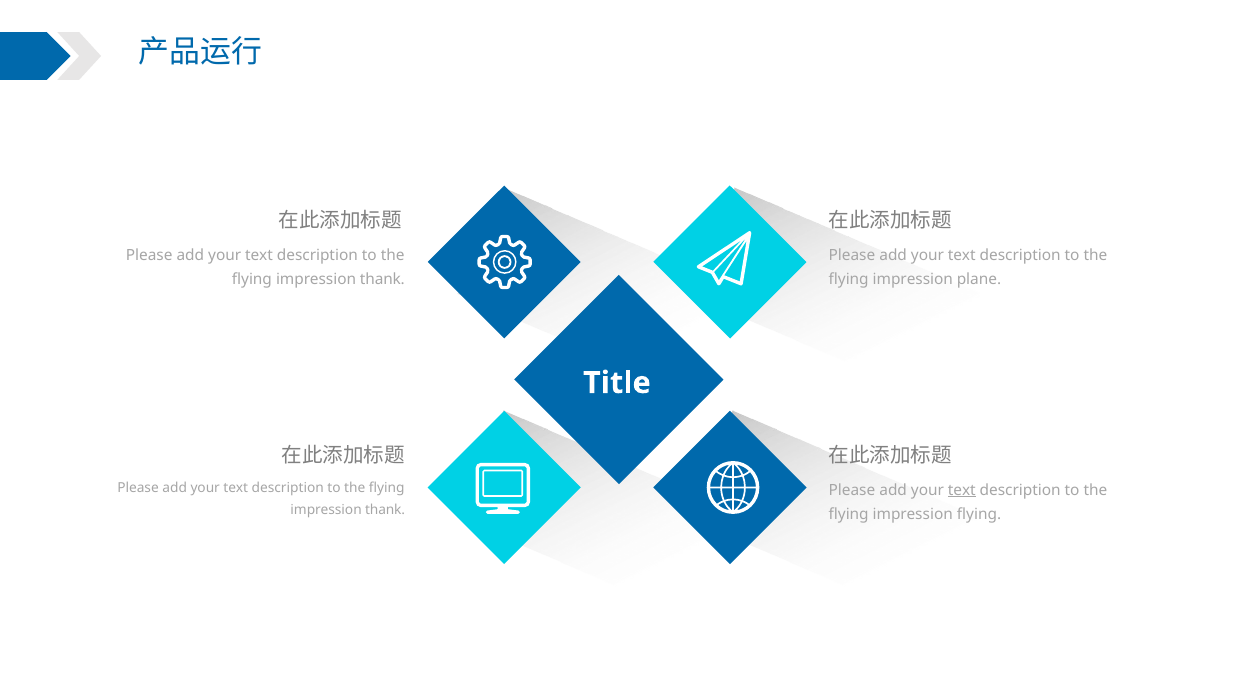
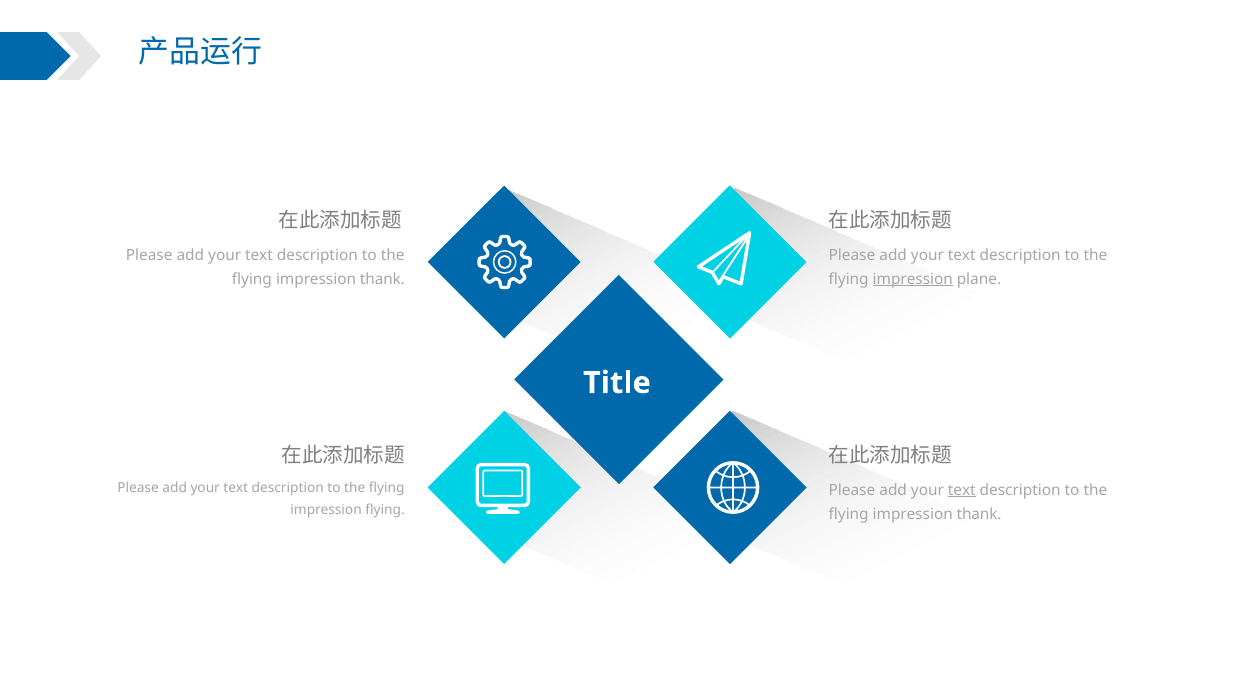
impression underline: none -> present (913, 279)
thank: thank -> flying (385, 510)
flying: flying -> thank (979, 514)
